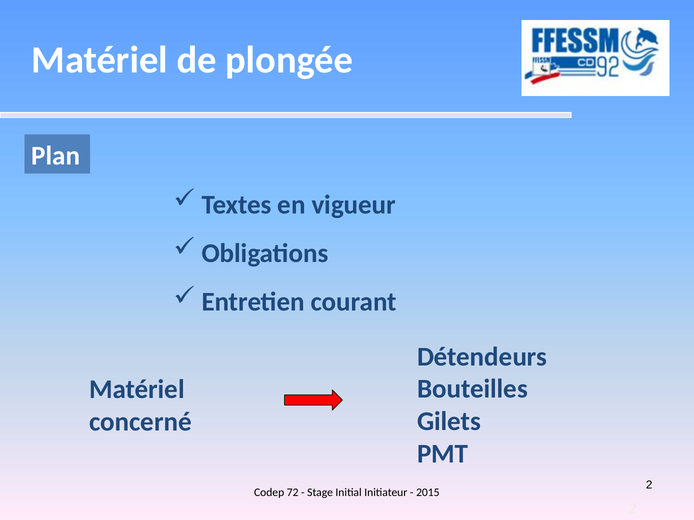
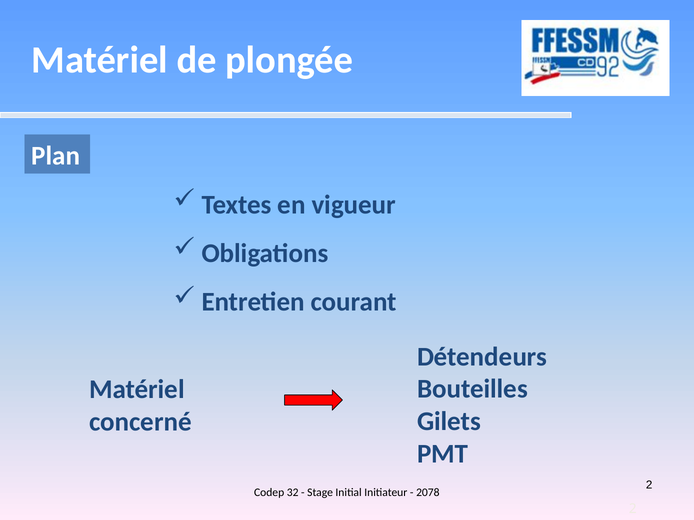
72: 72 -> 32 (293, 493)
2015: 2015 -> 2078 (428, 493)
